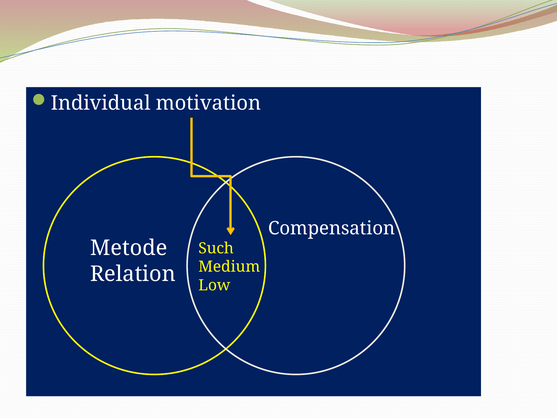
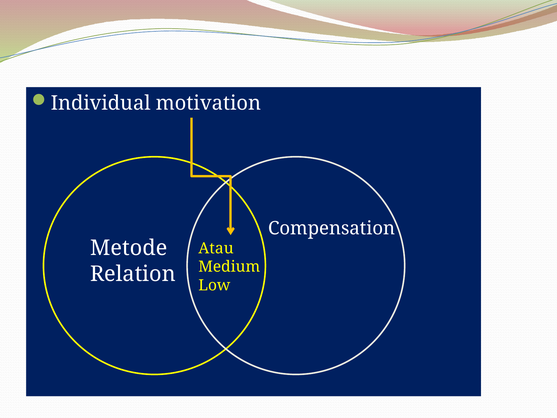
Such: Such -> Atau (216, 248)
